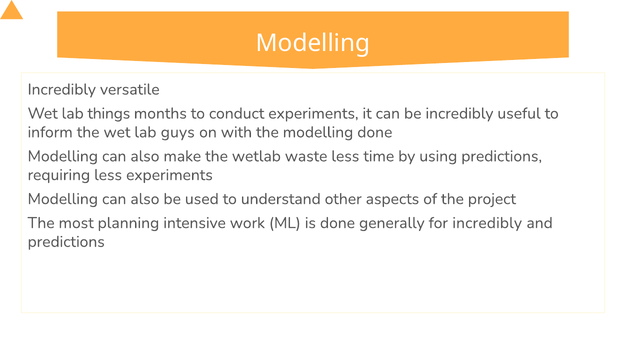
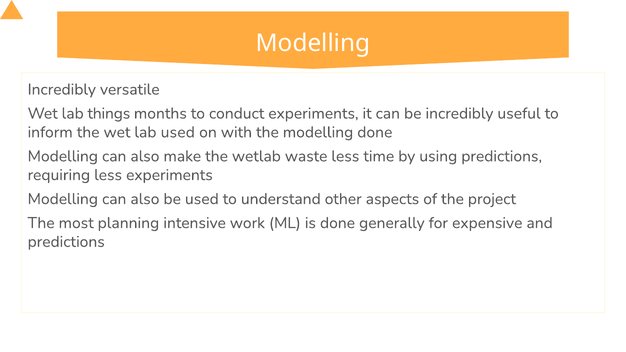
lab guys: guys -> used (178, 132)
for incredibly: incredibly -> expensive (487, 223)
